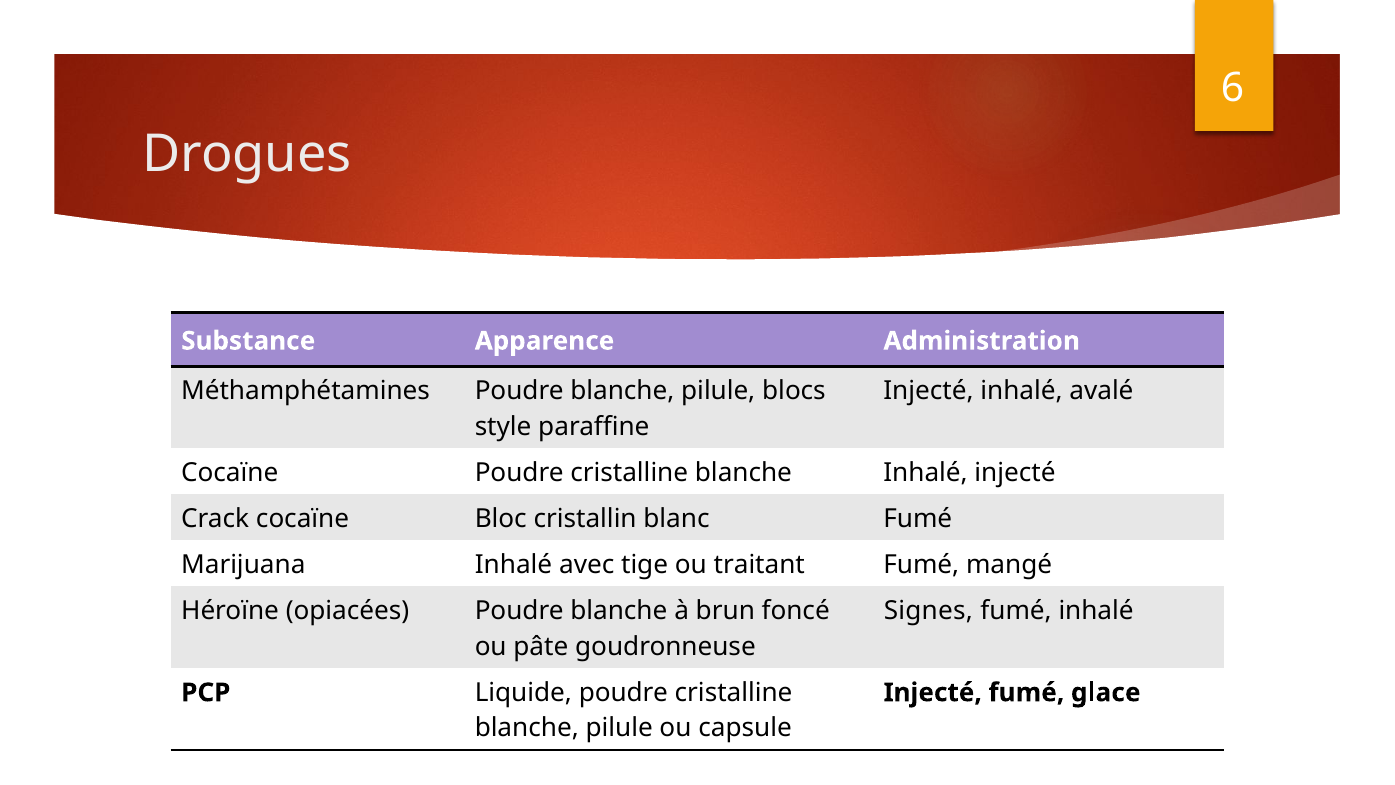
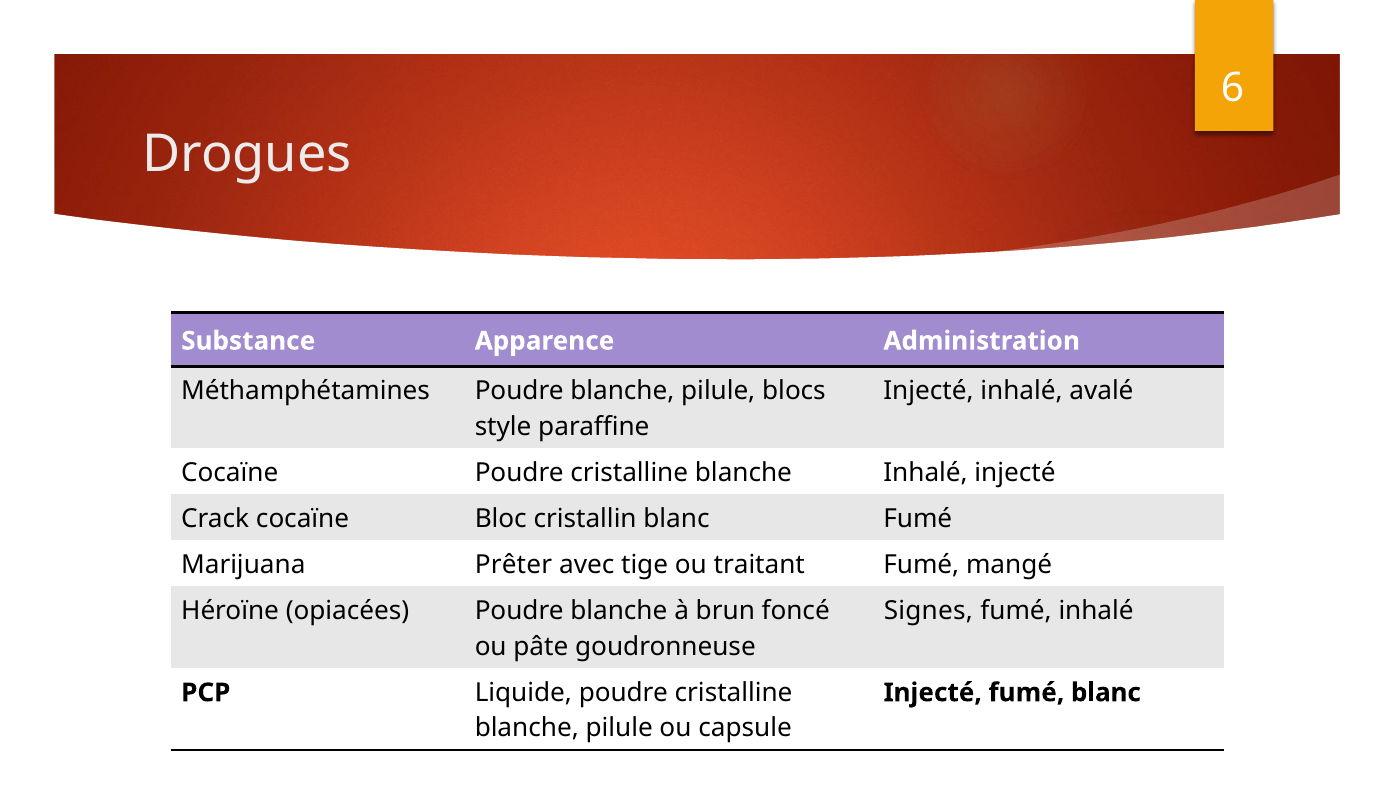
Marijuana Inhalé: Inhalé -> Prêter (513, 565)
fumé glace: glace -> blanc (1106, 692)
